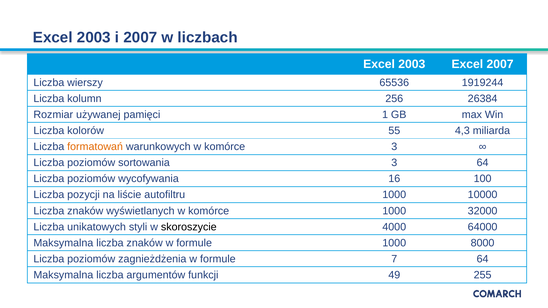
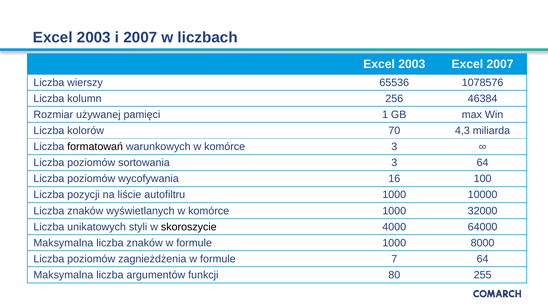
1919244: 1919244 -> 1078576 (483, 83)
26384: 26384 -> 46384 (483, 99)
55: 55 -> 70 (394, 131)
formatowań colour: orange -> black (95, 147)
49: 49 -> 80 (394, 275)
